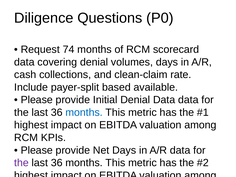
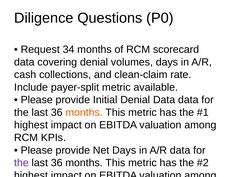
74: 74 -> 34 (69, 49)
payer-split based: based -> metric (116, 87)
months colour: blue -> orange (84, 112)
